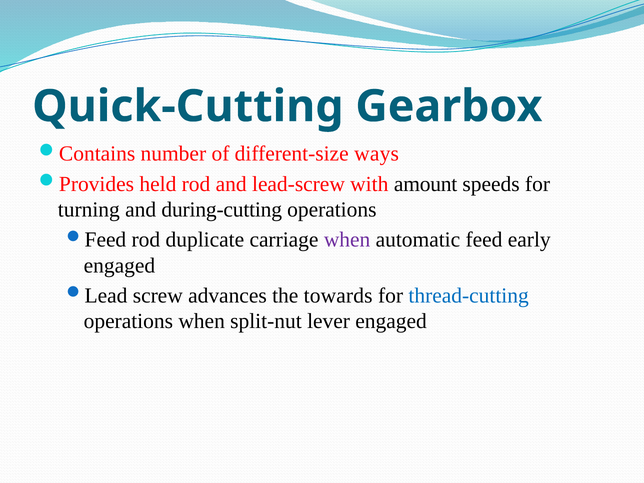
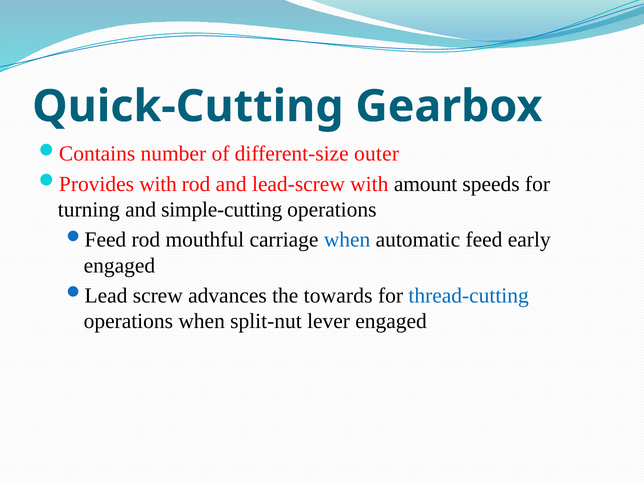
ways: ways -> outer (377, 154)
held: held -> with (158, 184)
during-cutting: during-cutting -> simple-cutting (222, 210)
duplicate: duplicate -> mouthful (205, 240)
when colour: purple -> blue (347, 240)
